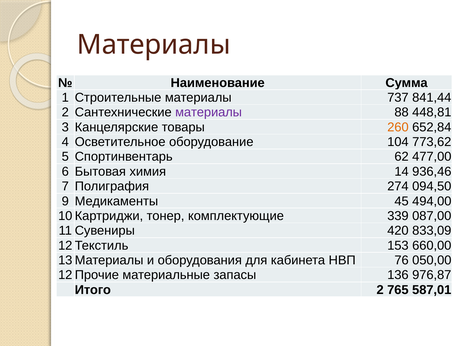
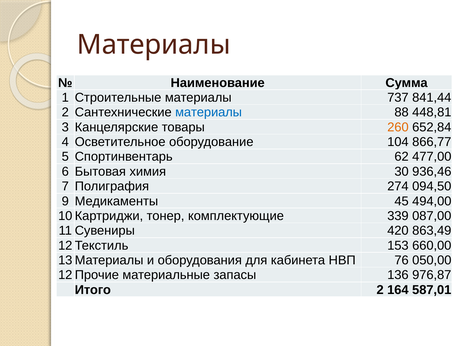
материалы colour: purple -> blue (209, 112)
773,62: 773,62 -> 866,77 (432, 142)
14: 14 -> 30 (402, 171)
833,09: 833,09 -> 863,49 (432, 231)
765: 765 -> 164 (398, 290)
